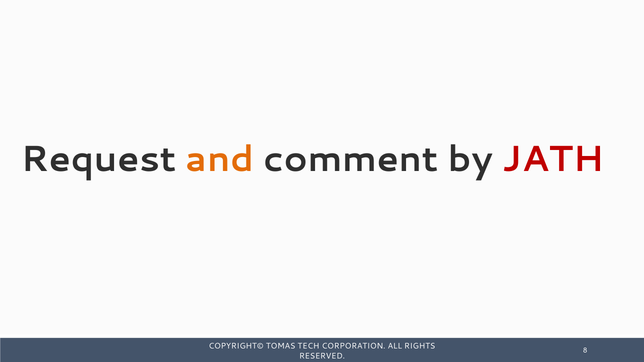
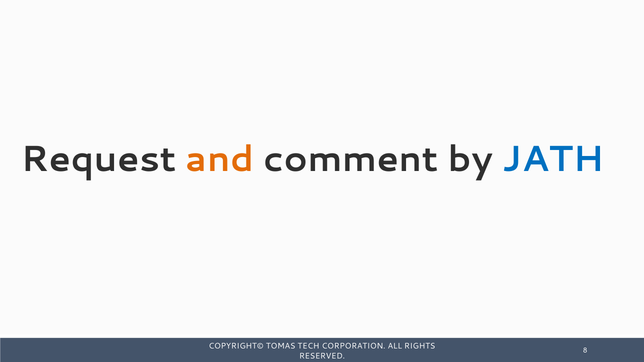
JATH colour: red -> blue (553, 159)
